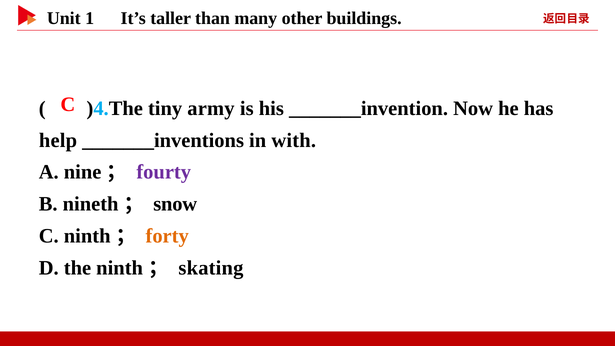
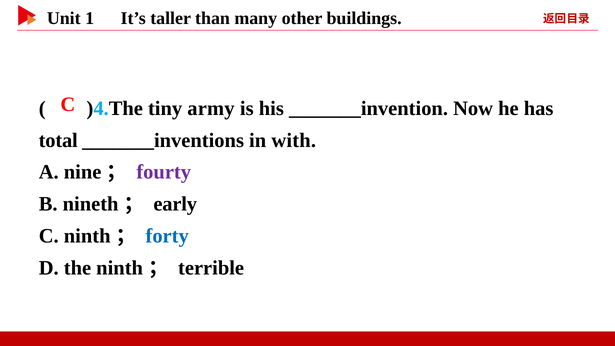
help: help -> total (58, 140)
snow: snow -> early (175, 204)
forty colour: orange -> blue (167, 236)
skating: skating -> terrible (211, 268)
